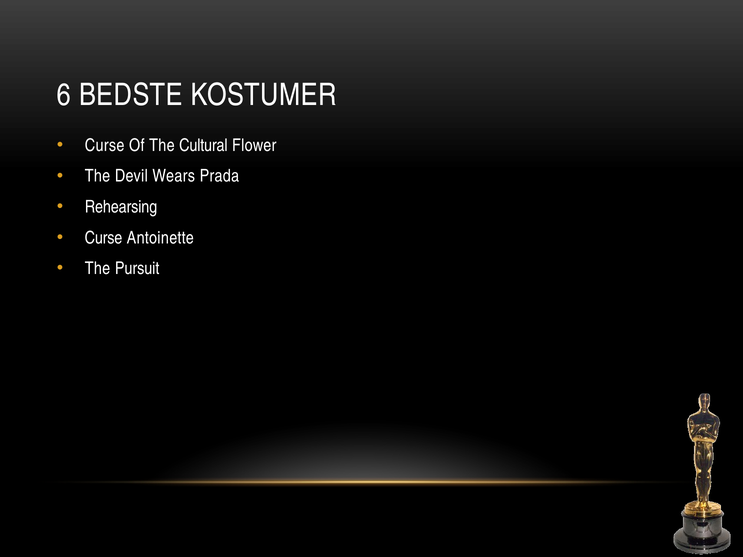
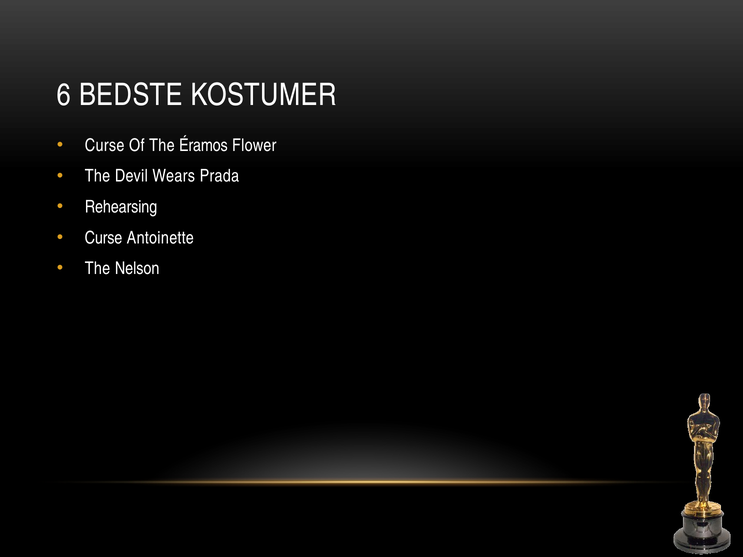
Cultural: Cultural -> Éramos (203, 145)
Pursuit: Pursuit -> Nelson (137, 269)
